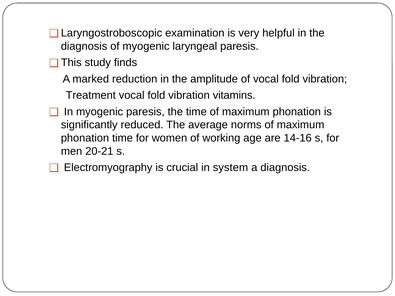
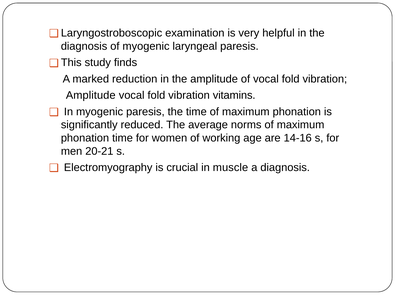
Treatment: Treatment -> Amplitude (91, 95)
system: system -> muscle (230, 168)
